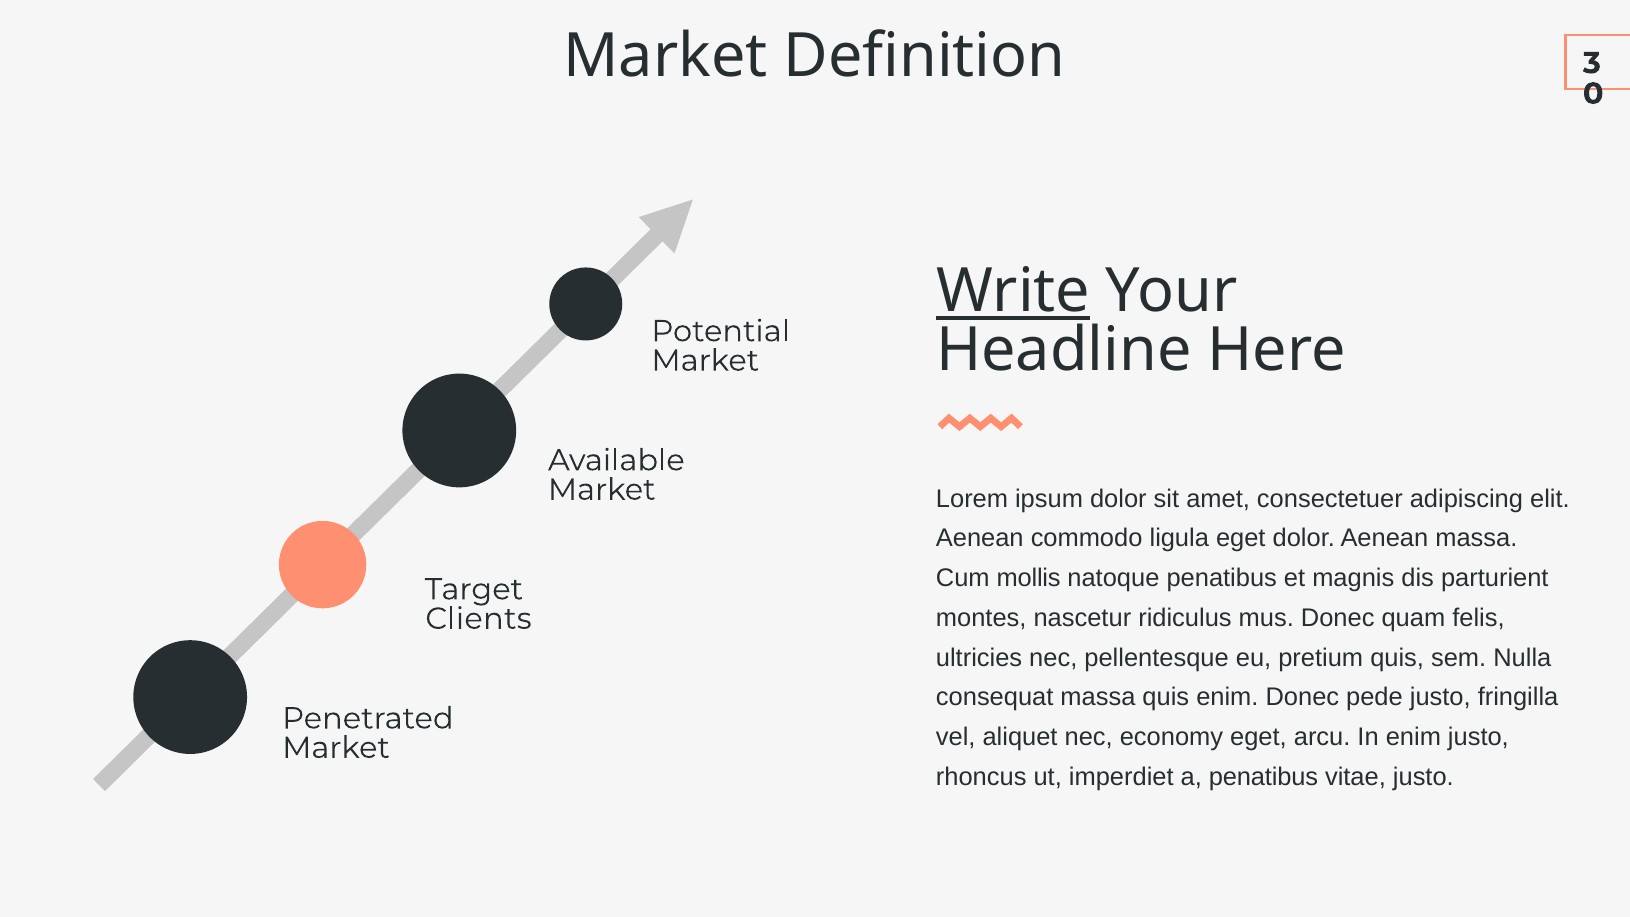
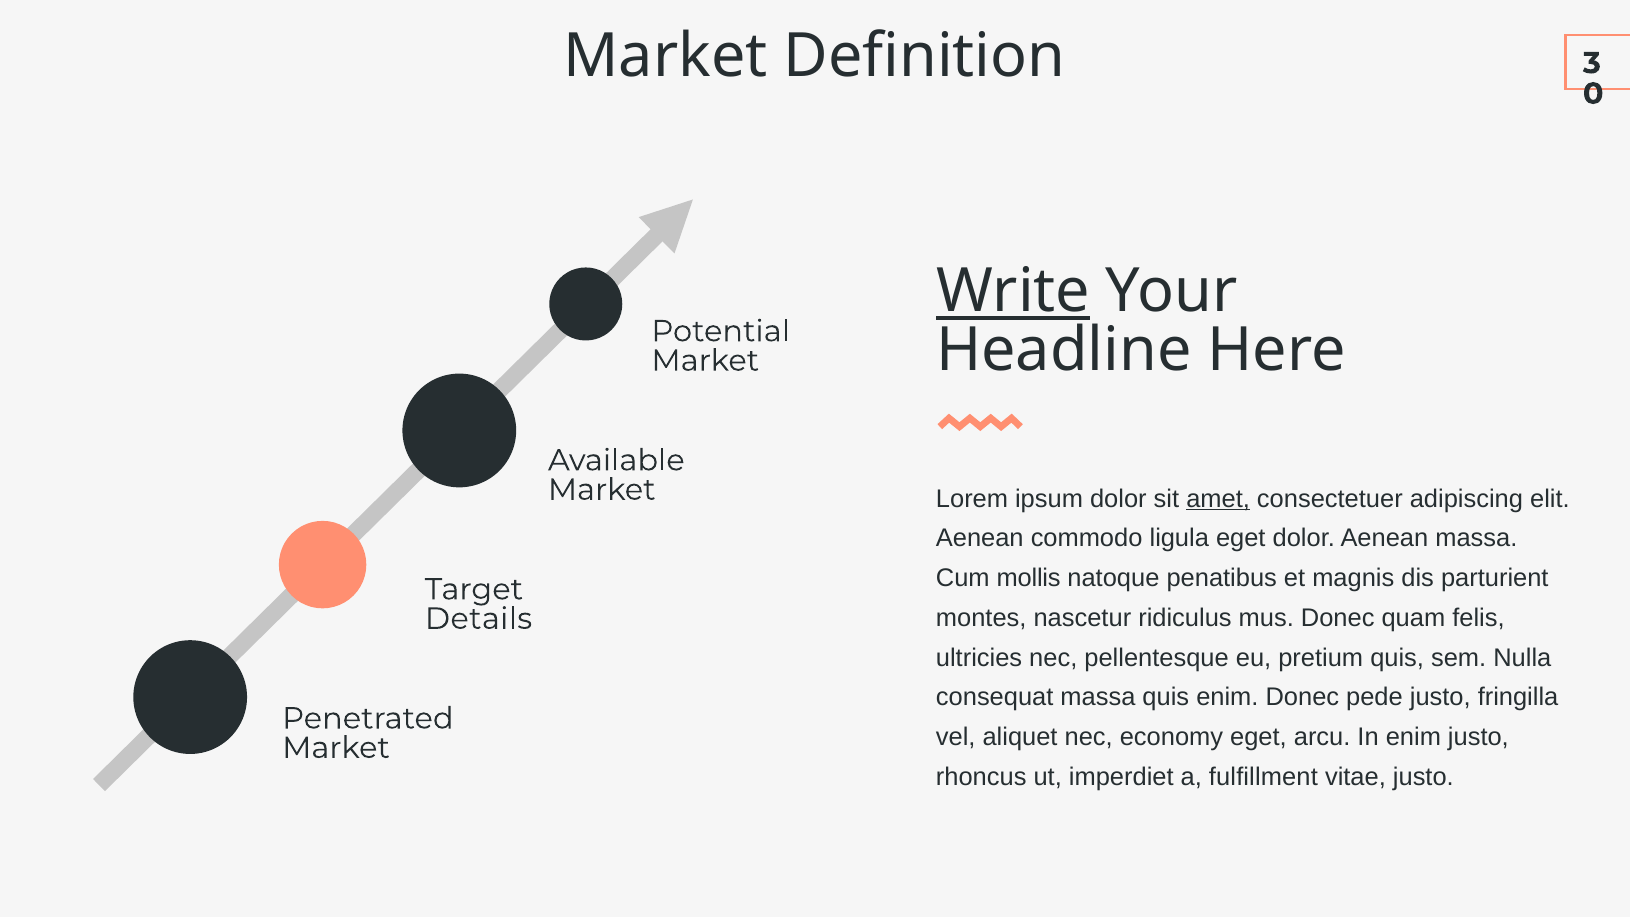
amet underline: none -> present (1218, 499)
Clients: Clients -> Details (479, 619)
a penatibus: penatibus -> fulfillment (1263, 777)
